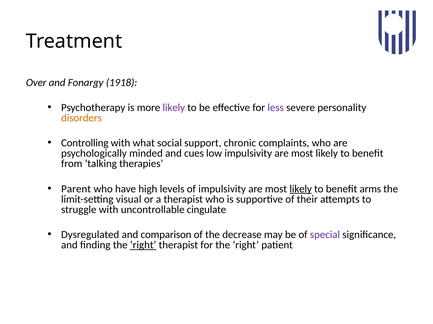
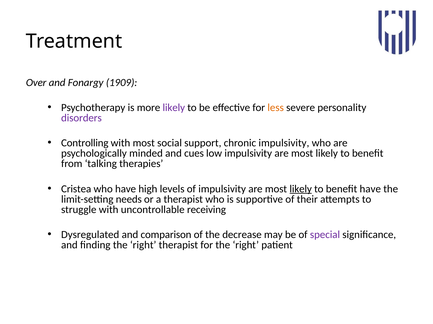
1918: 1918 -> 1909 (122, 83)
less colour: purple -> orange (276, 108)
disorders colour: orange -> purple (81, 118)
with what: what -> most (144, 143)
chronic complaints: complaints -> impulsivity (284, 143)
Parent: Parent -> Cristea (76, 189)
benefit arms: arms -> have (370, 189)
visual: visual -> needs (129, 200)
cingulate: cingulate -> receiving (206, 210)
right underline: present -> none (143, 246)
